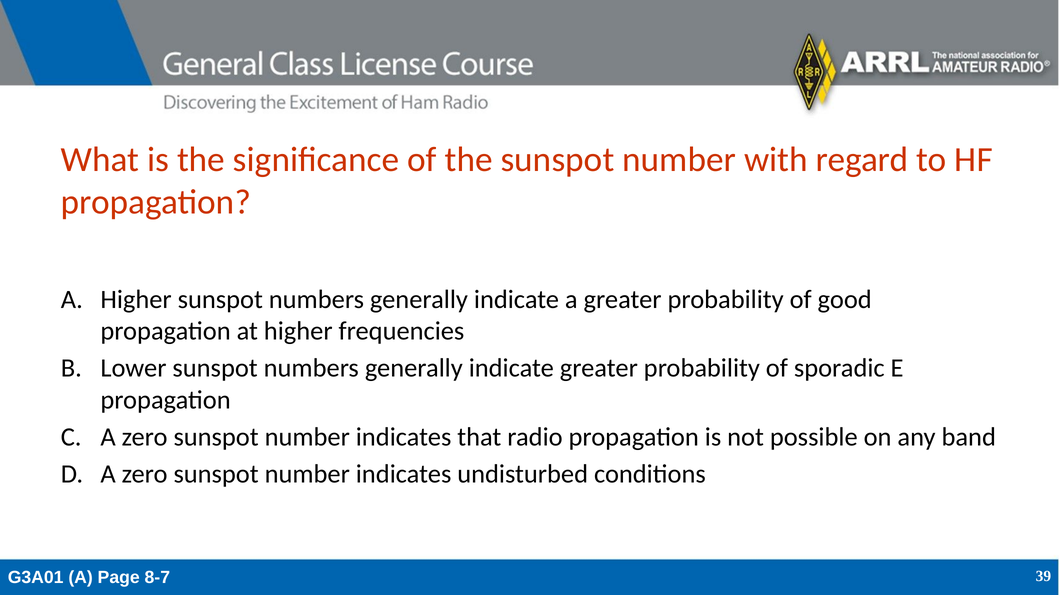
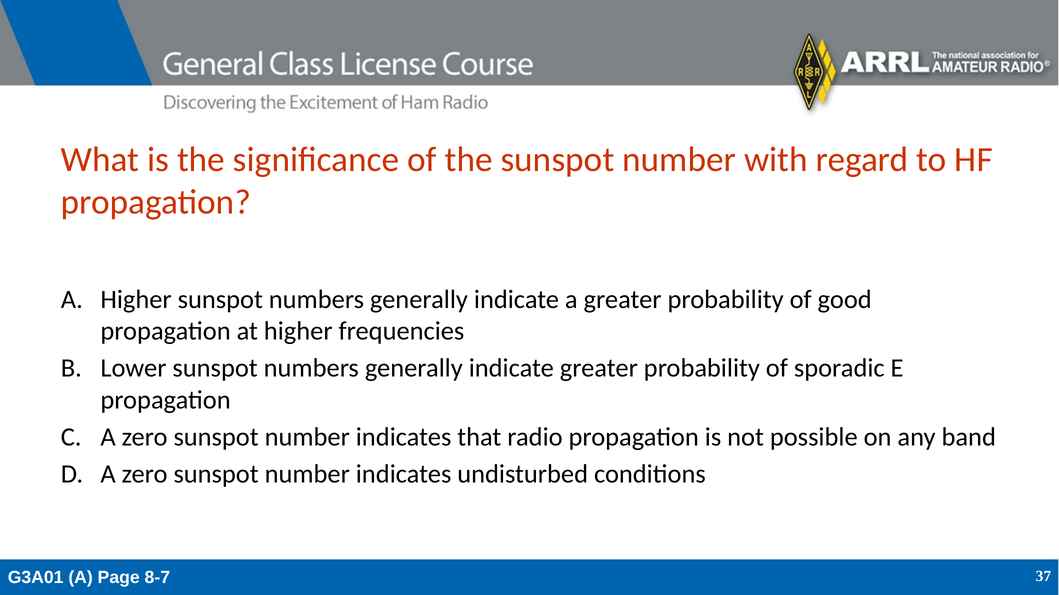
39: 39 -> 37 (1043, 577)
